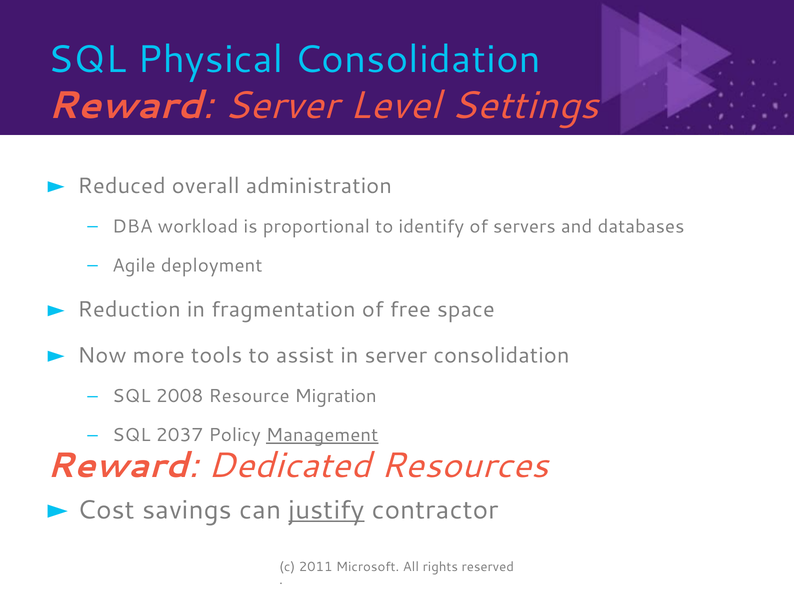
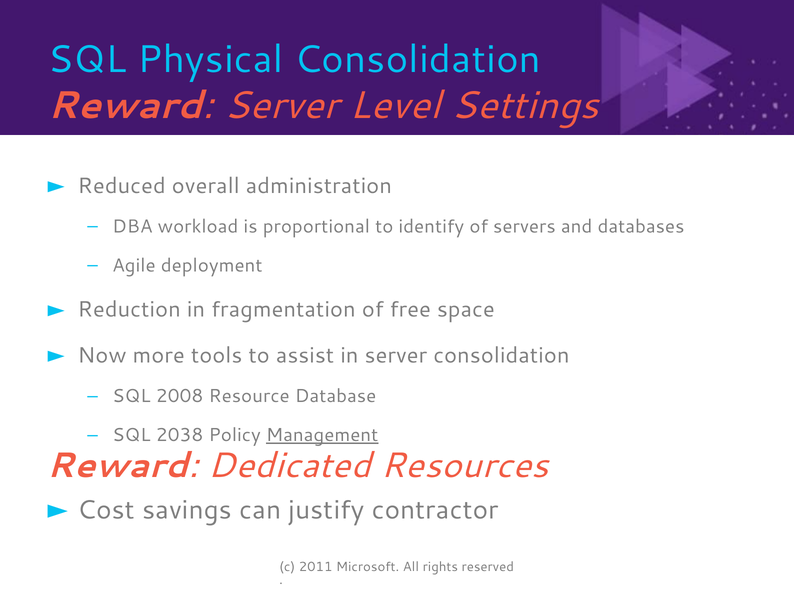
Migration: Migration -> Database (336, 397)
2037: 2037 -> 2038 (180, 436)
justify underline: present -> none (326, 510)
